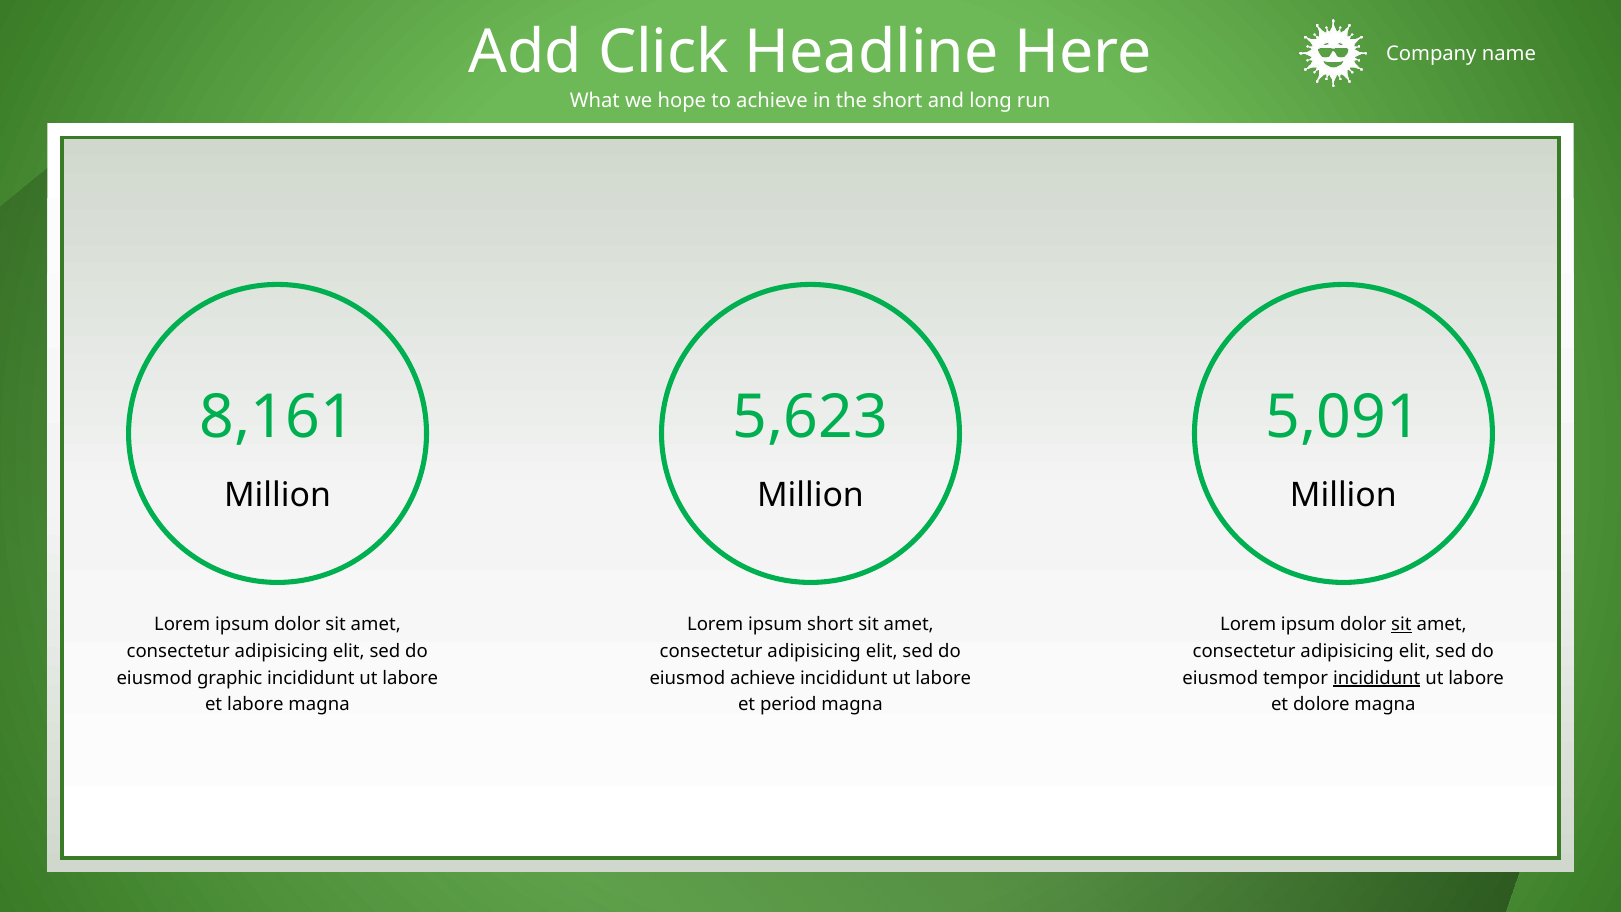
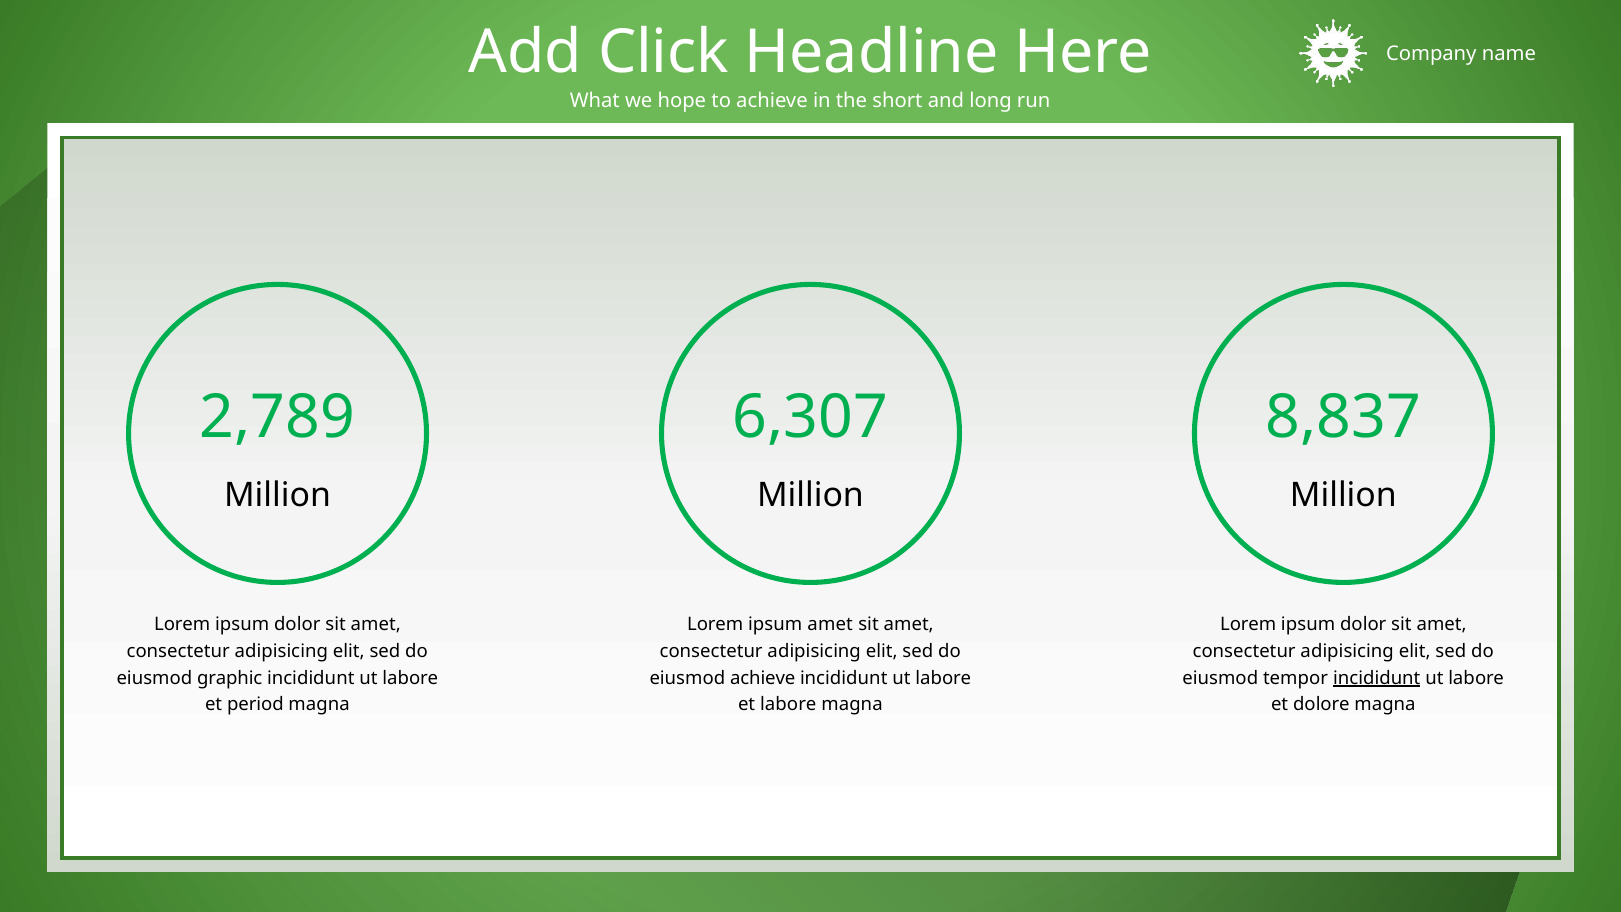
8,161: 8,161 -> 2,789 (277, 417)
5,623: 5,623 -> 6,307 (811, 417)
5,091: 5,091 -> 8,837 (1343, 417)
ipsum short: short -> amet (830, 624)
sit underline: present -> none (1401, 624)
et labore: labore -> period (255, 705)
et period: period -> labore (788, 705)
